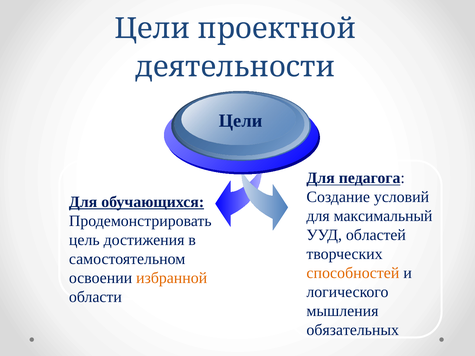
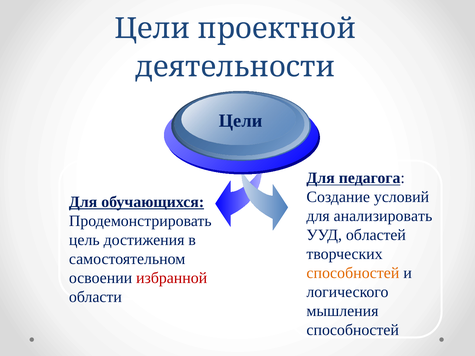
максимальный: максимальный -> анализировать (383, 216)
избранной colour: orange -> red (172, 278)
обязательных: обязательных -> способностей (353, 330)
